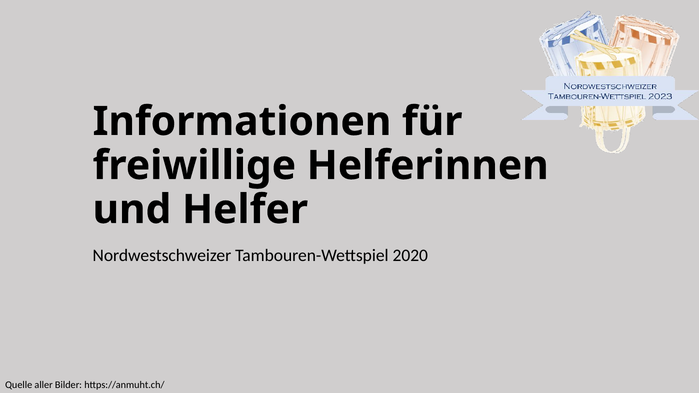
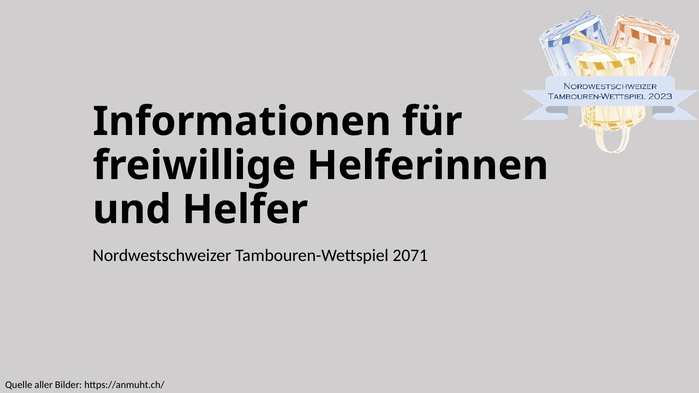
2020: 2020 -> 2071 (410, 255)
